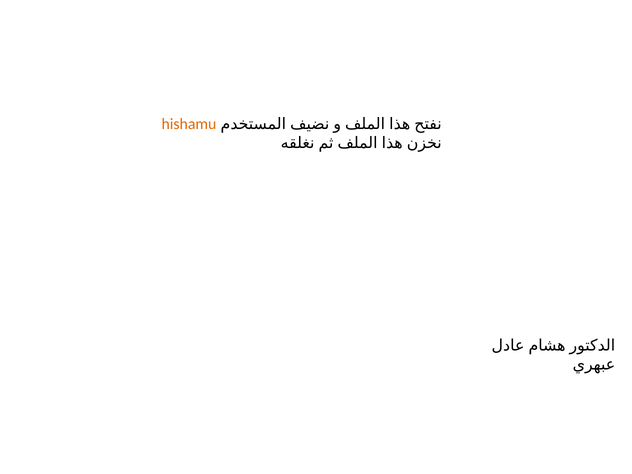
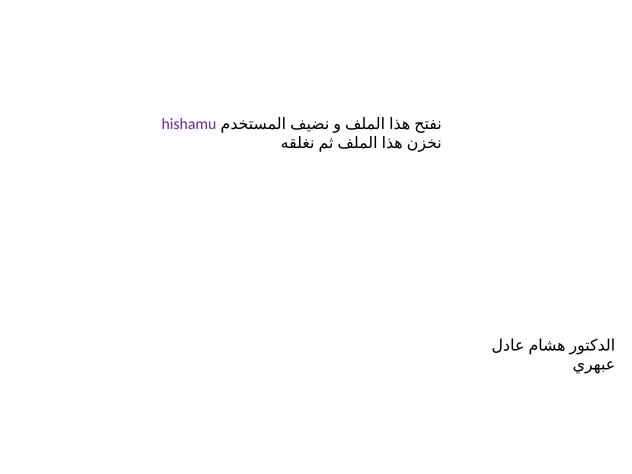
hishamu colour: orange -> purple (189, 124)
